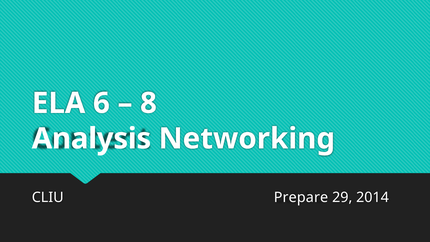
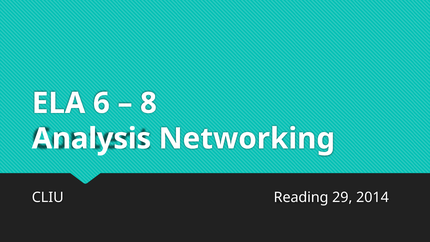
Prepare: Prepare -> Reading (301, 197)
